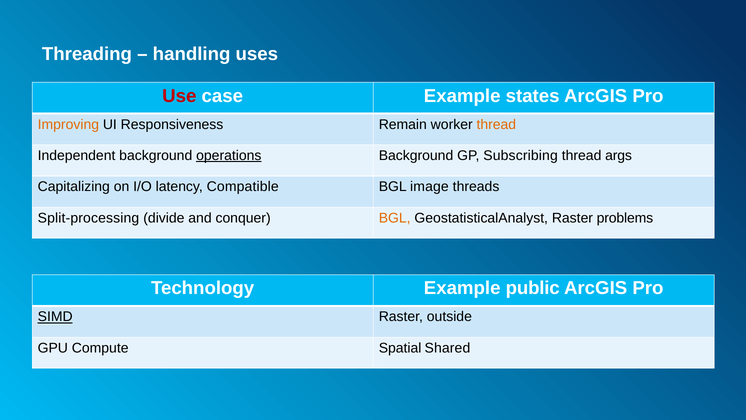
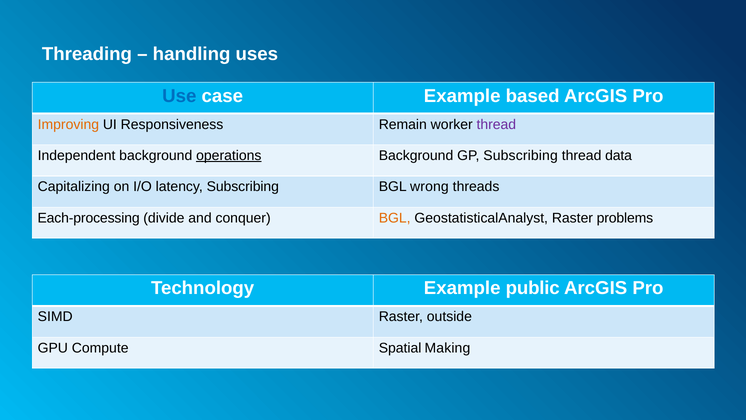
Use colour: red -> blue (179, 96)
states: states -> based (533, 96)
thread colour: orange -> purple (496, 124)
args: args -> data (619, 156)
latency Compatible: Compatible -> Subscribing (243, 187)
image: image -> wrong (429, 187)
Split-processing: Split-processing -> Each-processing (89, 218)
SIMD underline: present -> none (55, 317)
Shared: Shared -> Making (447, 348)
